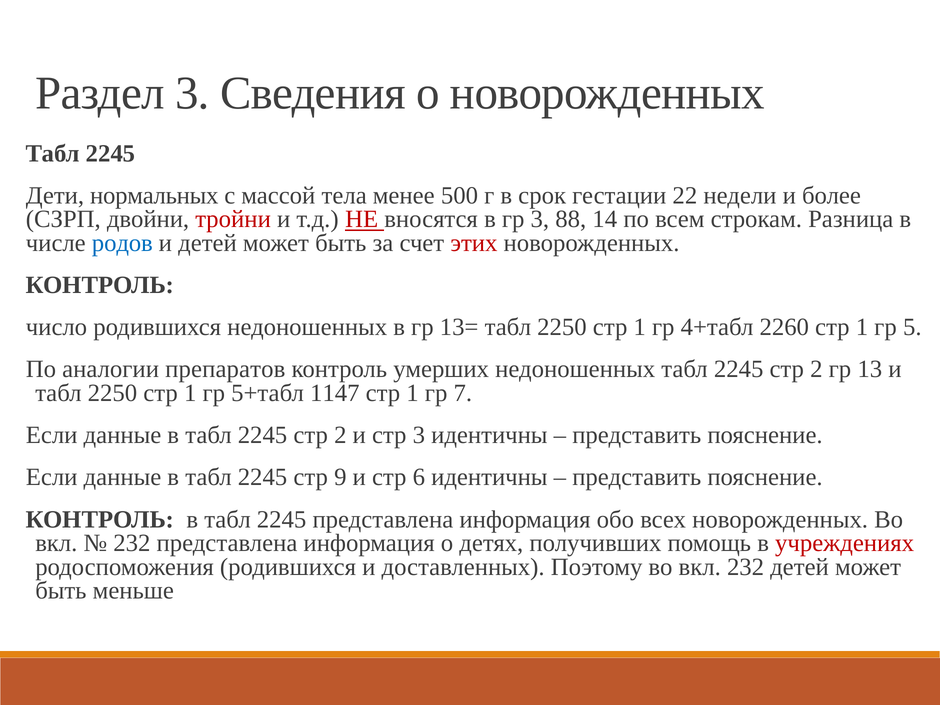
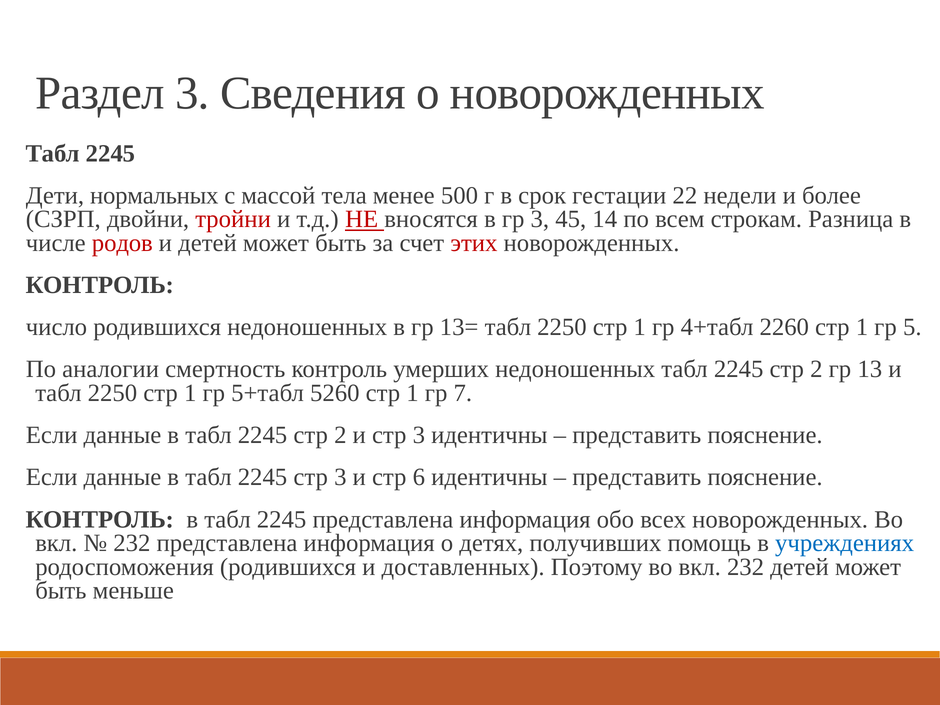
88: 88 -> 45 (571, 219)
родов colour: blue -> red (122, 243)
препаратов: препаратов -> смертность (225, 369)
1147: 1147 -> 5260 (335, 393)
2245 стр 9: 9 -> 3 (340, 477)
учреждениях colour: red -> blue (845, 543)
